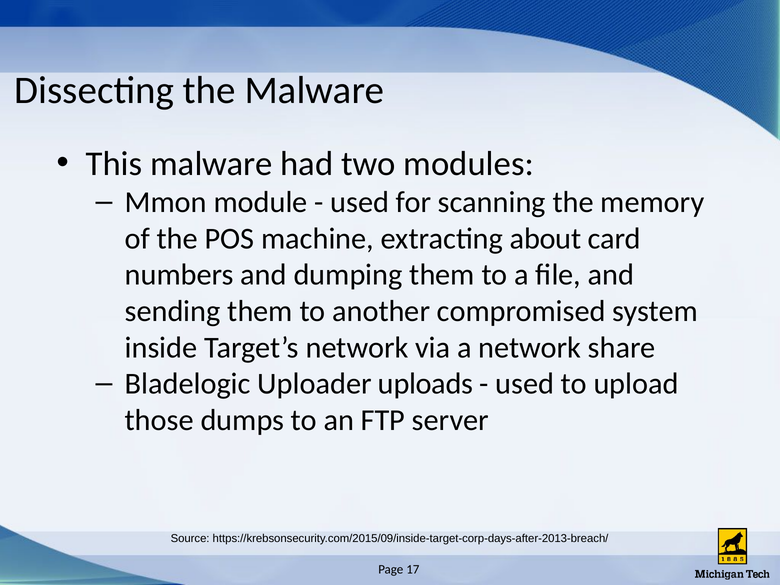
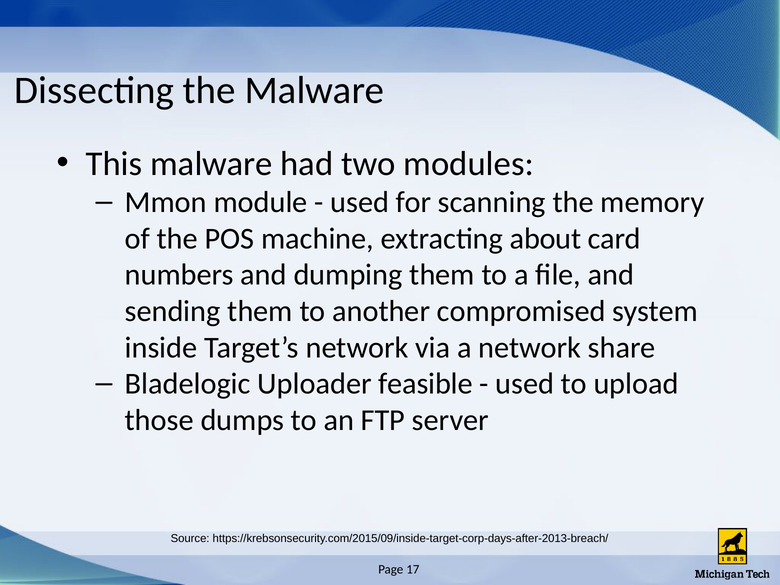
uploads: uploads -> feasible (425, 384)
